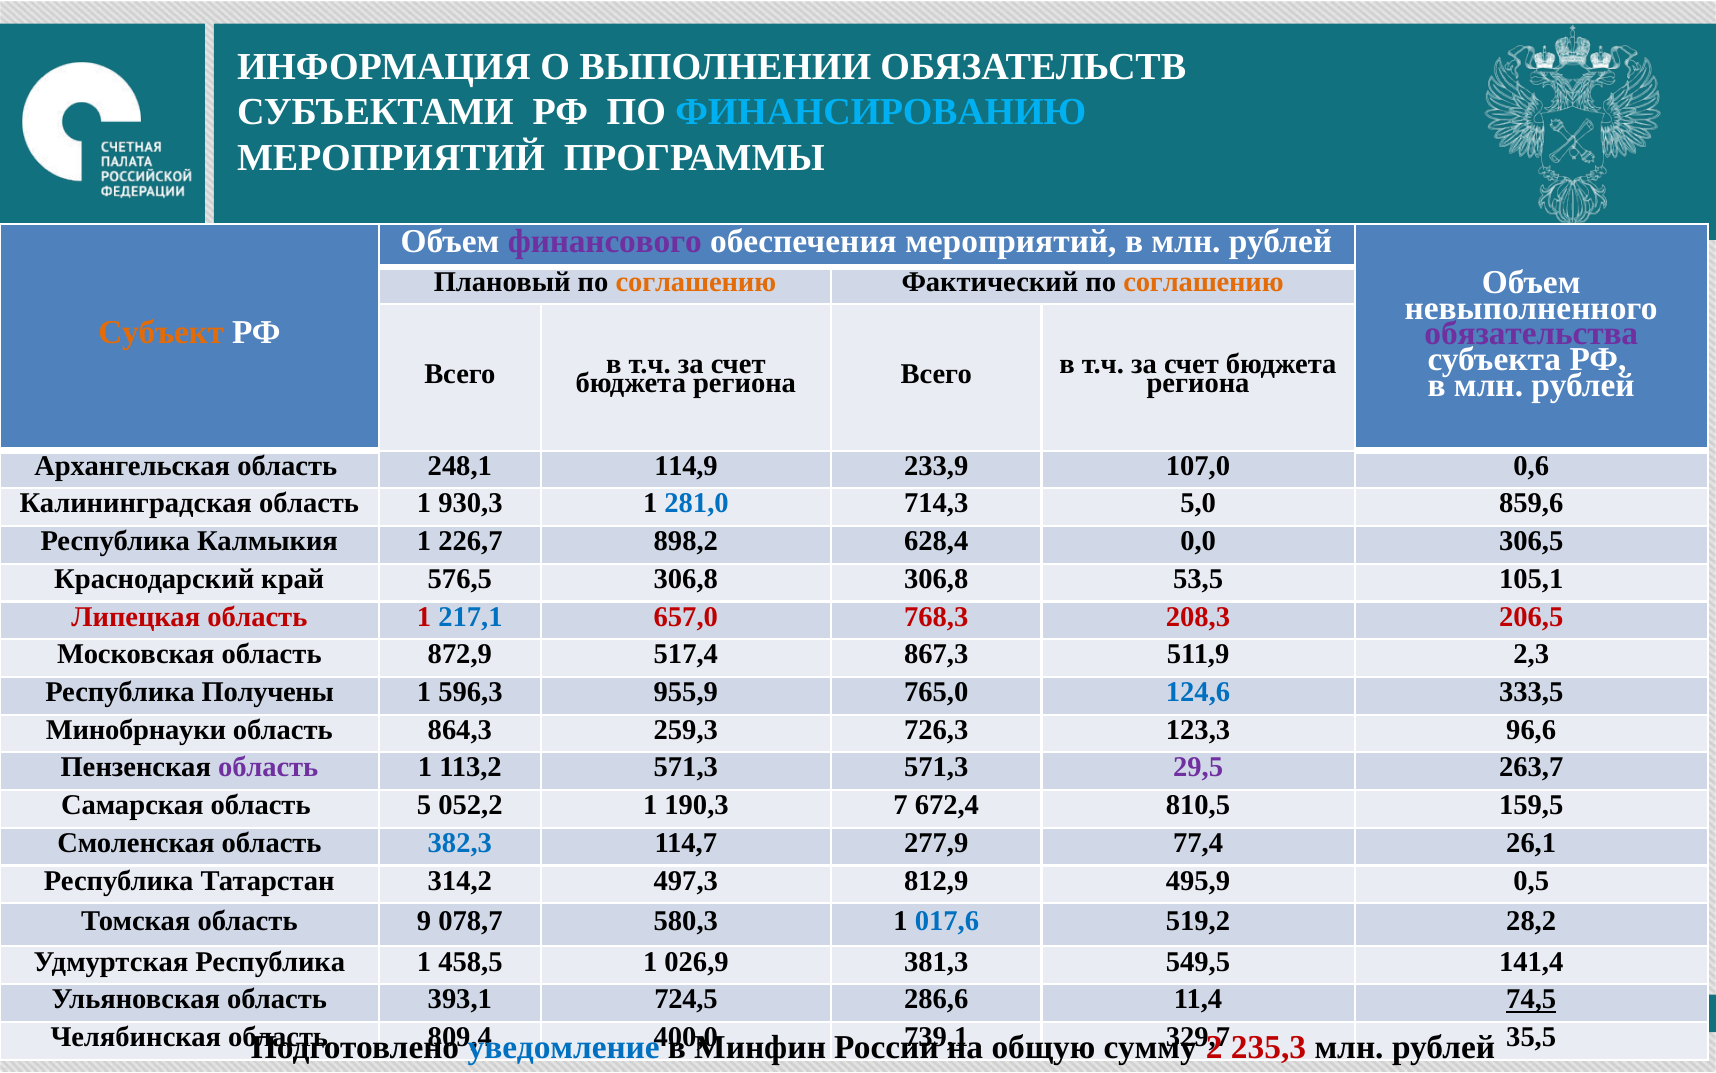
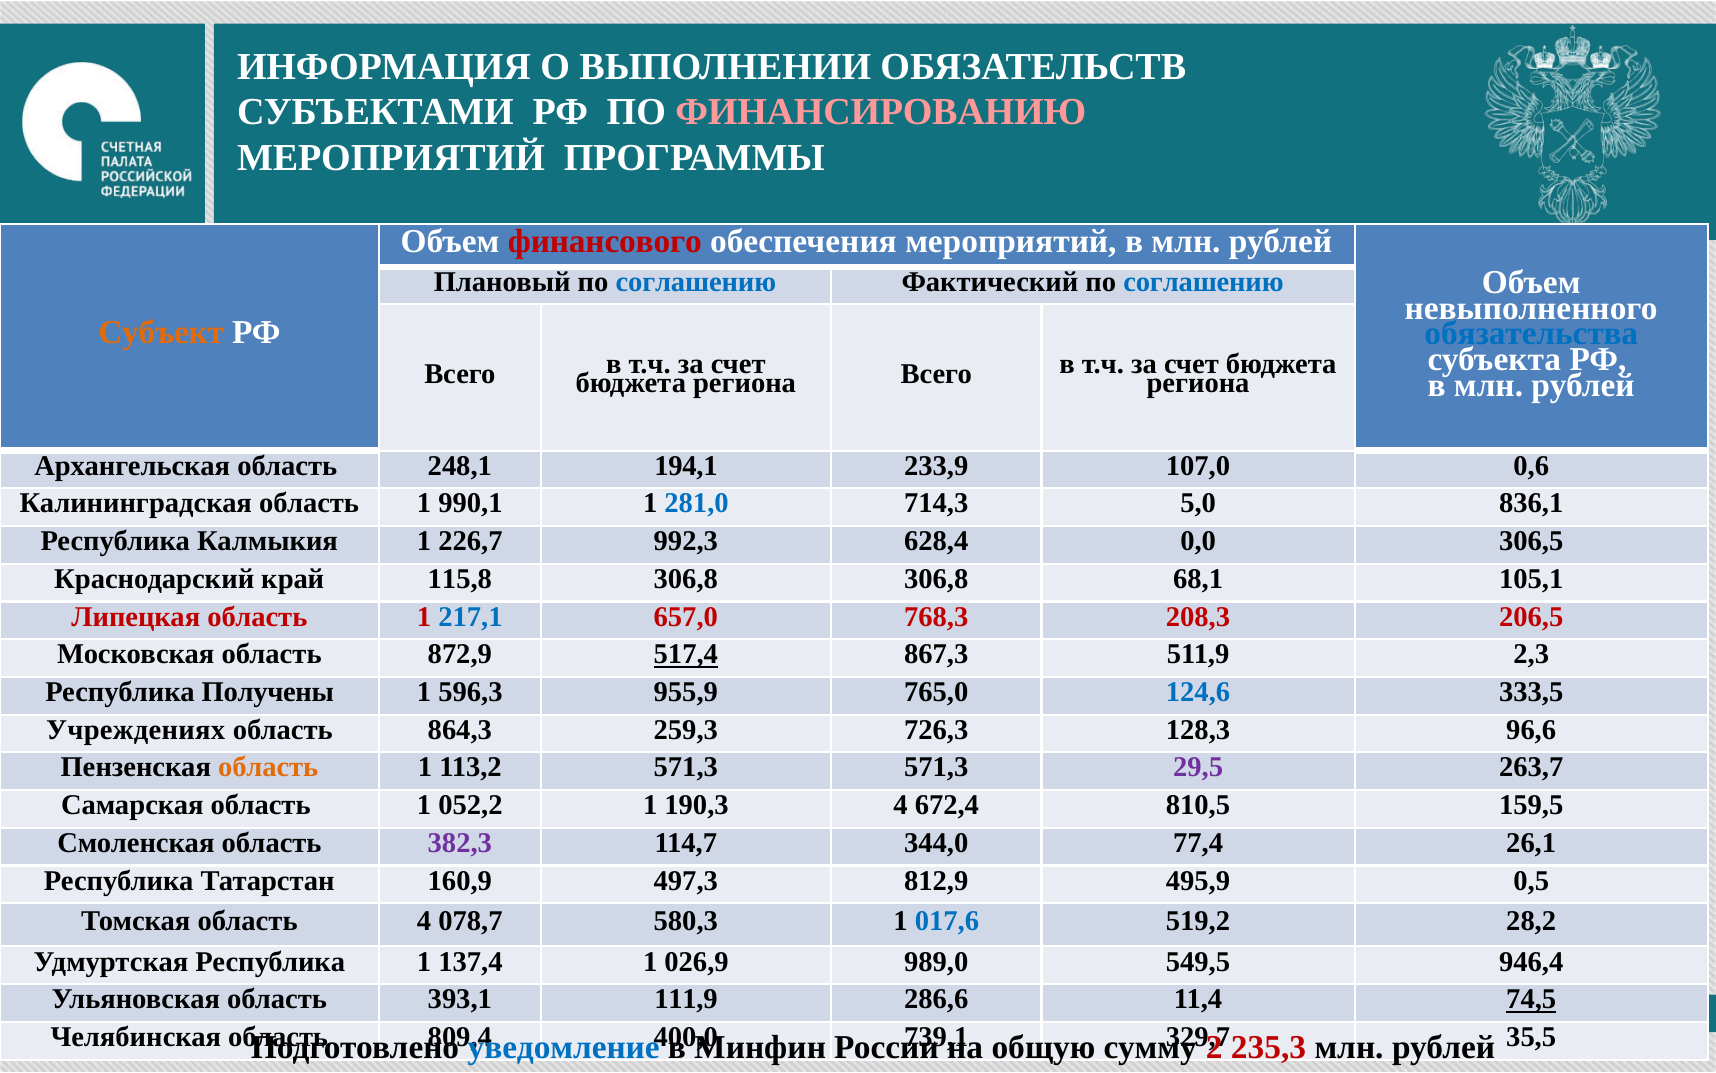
ФИНАНСИРОВАНИЮ colour: light blue -> pink (881, 112)
финансового colour: purple -> red (605, 242)
соглашению colour: orange -> blue (696, 282)
соглашению colour: orange -> blue (1203, 282)
обязательства colour: purple -> blue (1531, 334)
114,9: 114,9 -> 194,1 (686, 466)
930,3: 930,3 -> 990,1 (471, 503)
859,6: 859,6 -> 836,1 (1531, 503)
898,2: 898,2 -> 992,3 (686, 541)
576,5: 576,5 -> 115,8 (460, 579)
53,5: 53,5 -> 68,1 (1198, 579)
517,4 underline: none -> present (686, 654)
Минобрнауки: Минобрнауки -> Учреждениях (136, 729)
123,3: 123,3 -> 128,3 (1198, 729)
область colour: purple -> orange (268, 767)
Самарская область 5: 5 -> 1 (424, 805)
190,3 7: 7 -> 4 (901, 805)
382,3 colour: blue -> purple (460, 843)
277,9: 277,9 -> 344,0 (936, 843)
314,2: 314,2 -> 160,9 (460, 880)
область 9: 9 -> 4 (424, 921)
458,5: 458,5 -> 137,4 (471, 961)
381,3: 381,3 -> 989,0 (936, 961)
141,4: 141,4 -> 946,4 (1531, 961)
724,5: 724,5 -> 111,9 (686, 999)
